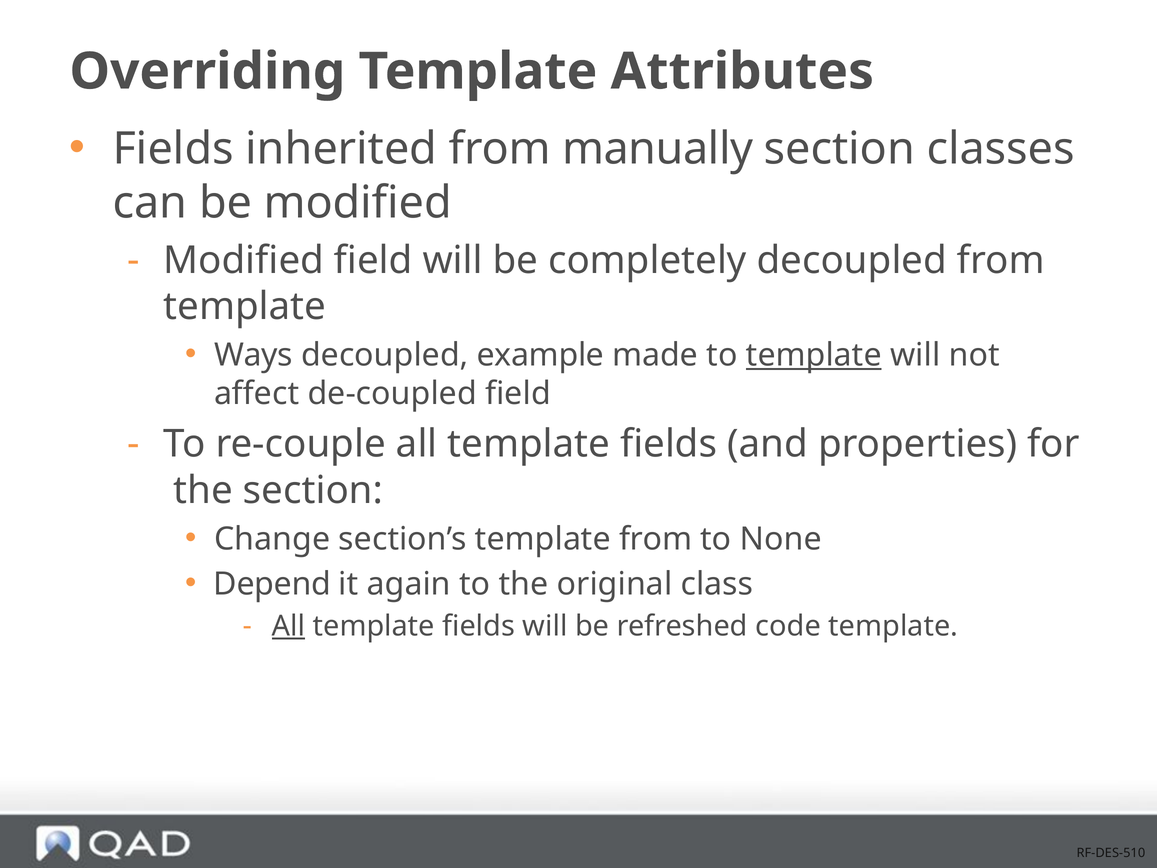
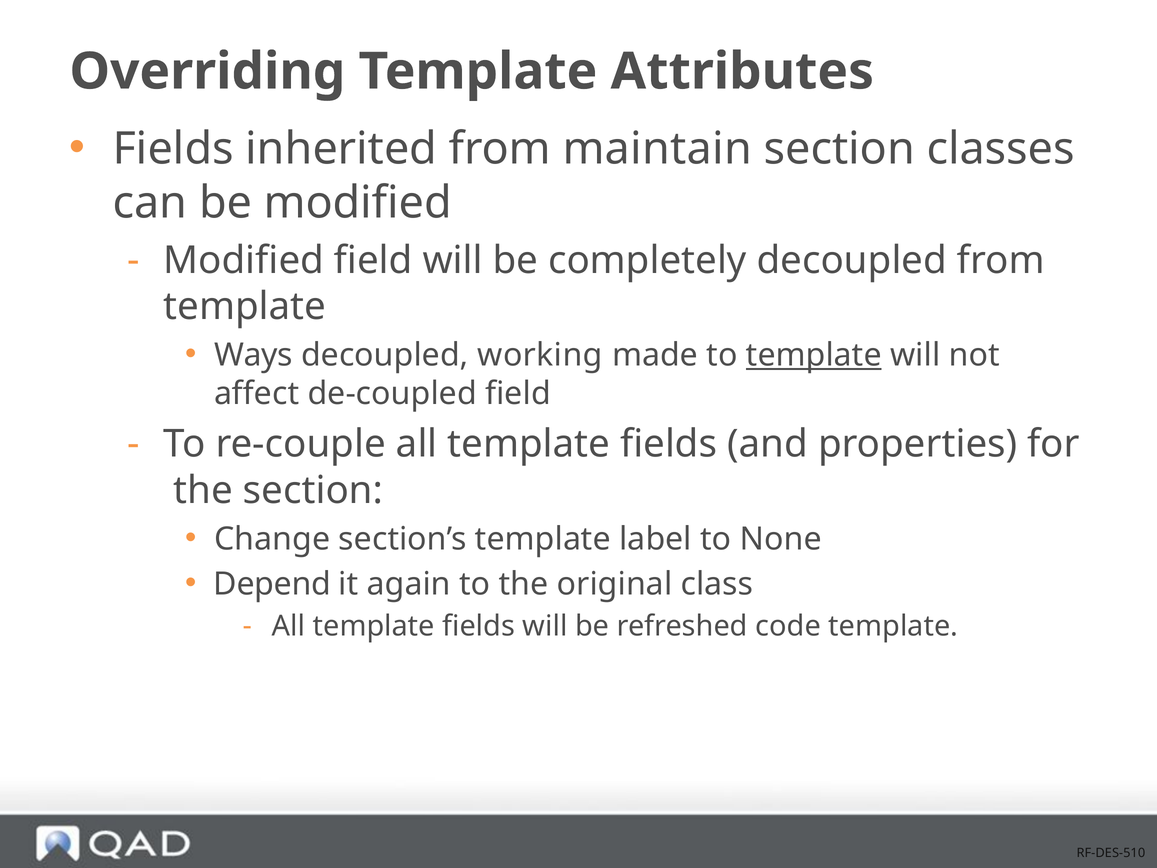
manually: manually -> maintain (657, 149)
example: example -> working (540, 355)
template from: from -> label (655, 539)
All underline: present -> none (289, 626)
